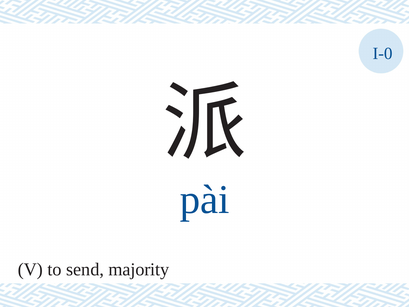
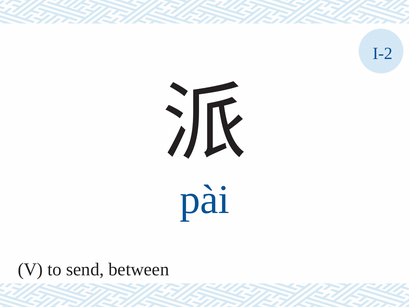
I-0: I-0 -> I-2 (383, 54)
majority: majority -> between (139, 269)
